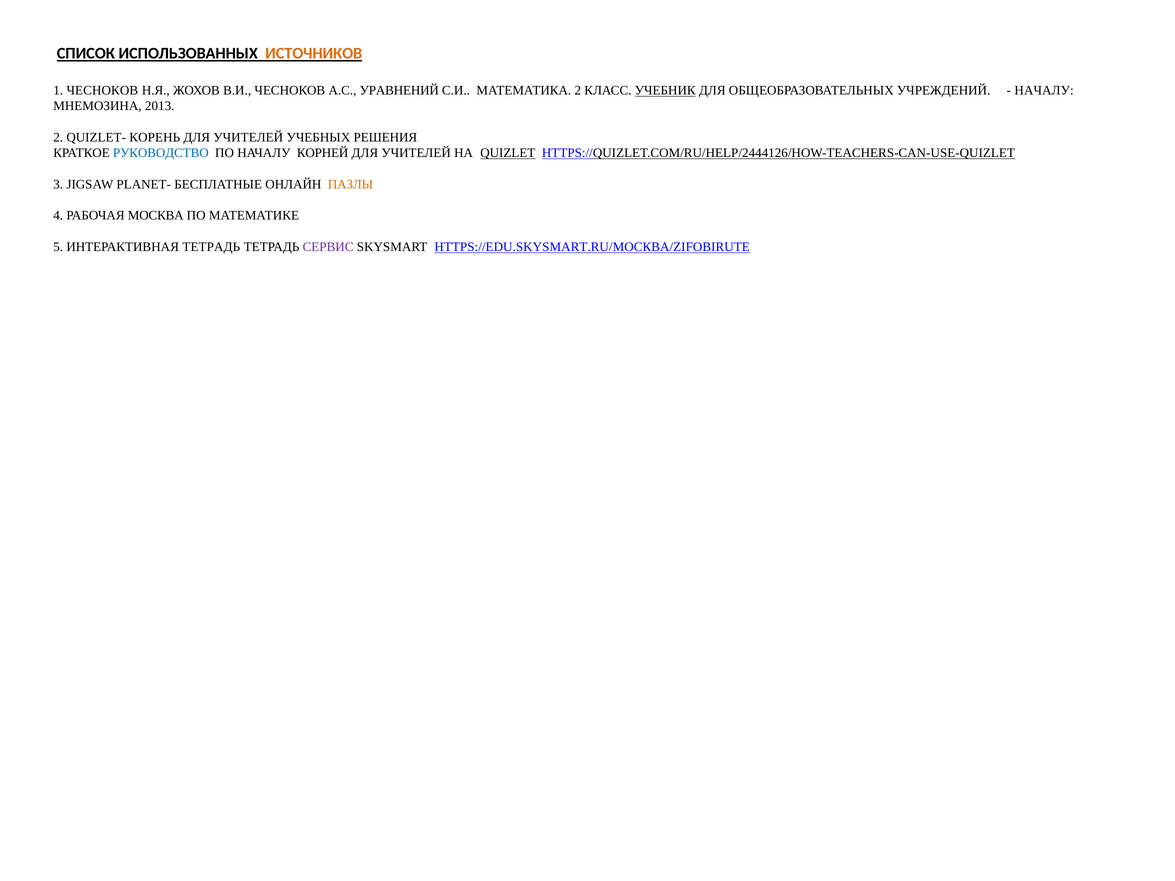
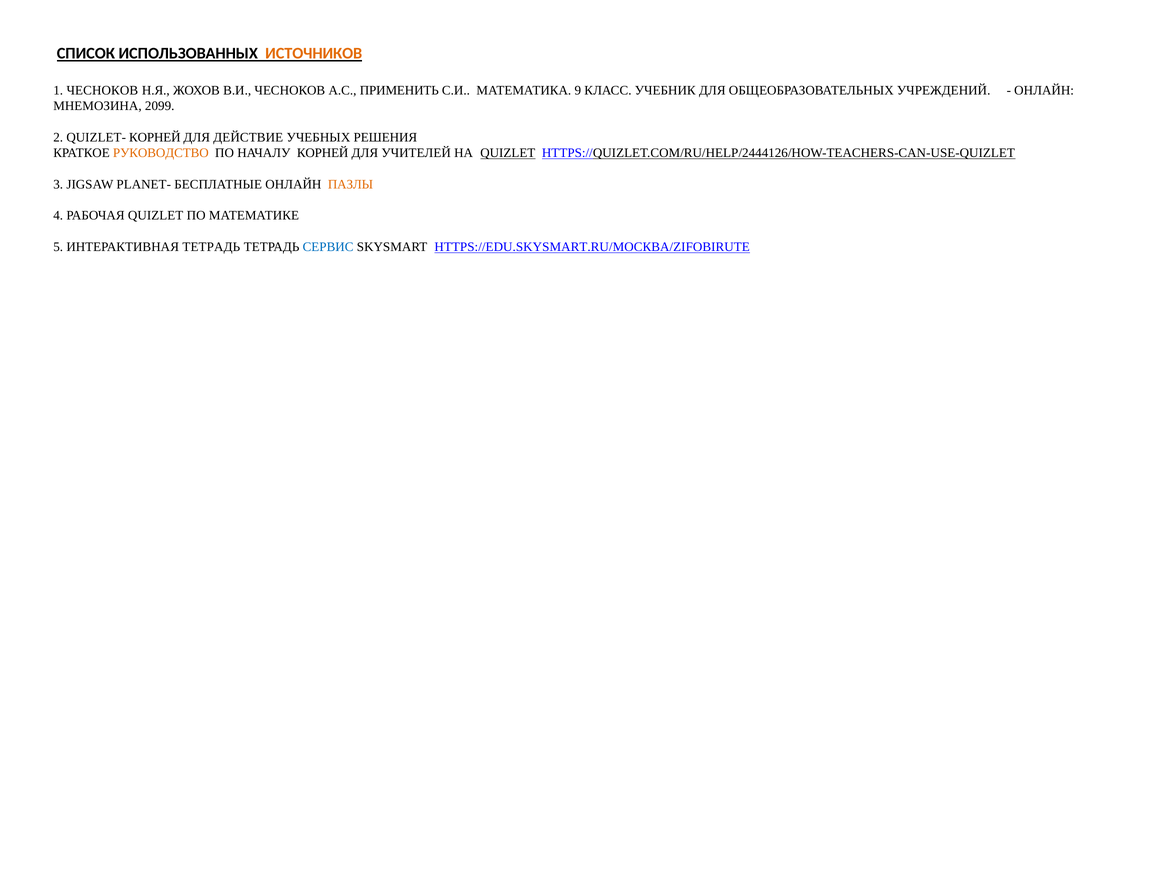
УРАВНЕНИЙ: УРАВНЕНИЙ -> ПРИМЕНИТЬ (399, 91)
МАТЕМАТИКА 2: 2 -> 9 (578, 91)
УЧЕБНИК underline: present -> none (665, 91)
НАЧАЛУ: НАЧАЛУ -> ОНЛАЙН (1044, 91)
2013: 2013 -> 2099 (160, 106)
QUIZLET- КОРЕНЬ: КОРЕНЬ -> КОРНЕЙ (155, 137)
УЧИТЕЛЕЙ: УЧИТЕЛЕЙ -> ДЕЙСТВИЕ (248, 137)
РУКОВОДСТВО colour: blue -> orange (161, 153)
РАБОЧАЯ МОСКВА: МОСКВА -> QUIZLET (156, 216)
СЕРВИС colour: purple -> blue (328, 247)
